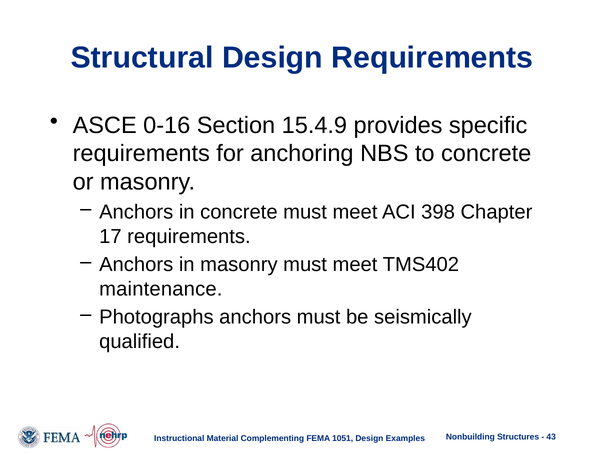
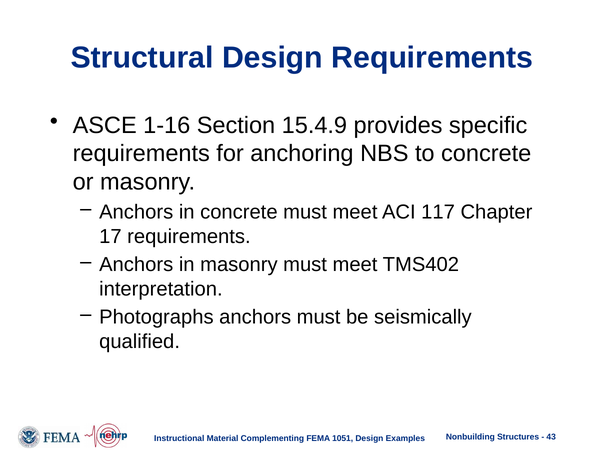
0-16: 0-16 -> 1-16 (167, 125)
398: 398 -> 117 (438, 212)
maintenance: maintenance -> interpretation (161, 289)
